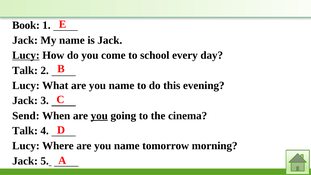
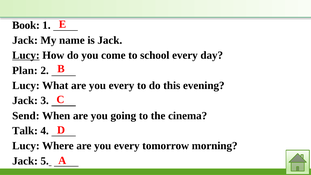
Talk: Talk -> Plan (25, 70)
What are you name: name -> every (121, 85)
you underline: present -> none (99, 116)
Where are you name: name -> every (127, 146)
